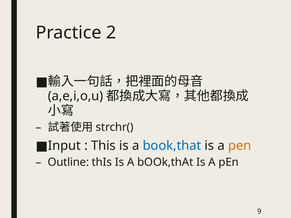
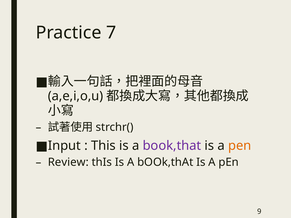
2: 2 -> 7 (111, 33)
book,that colour: blue -> purple (172, 146)
Outline: Outline -> Review (68, 162)
